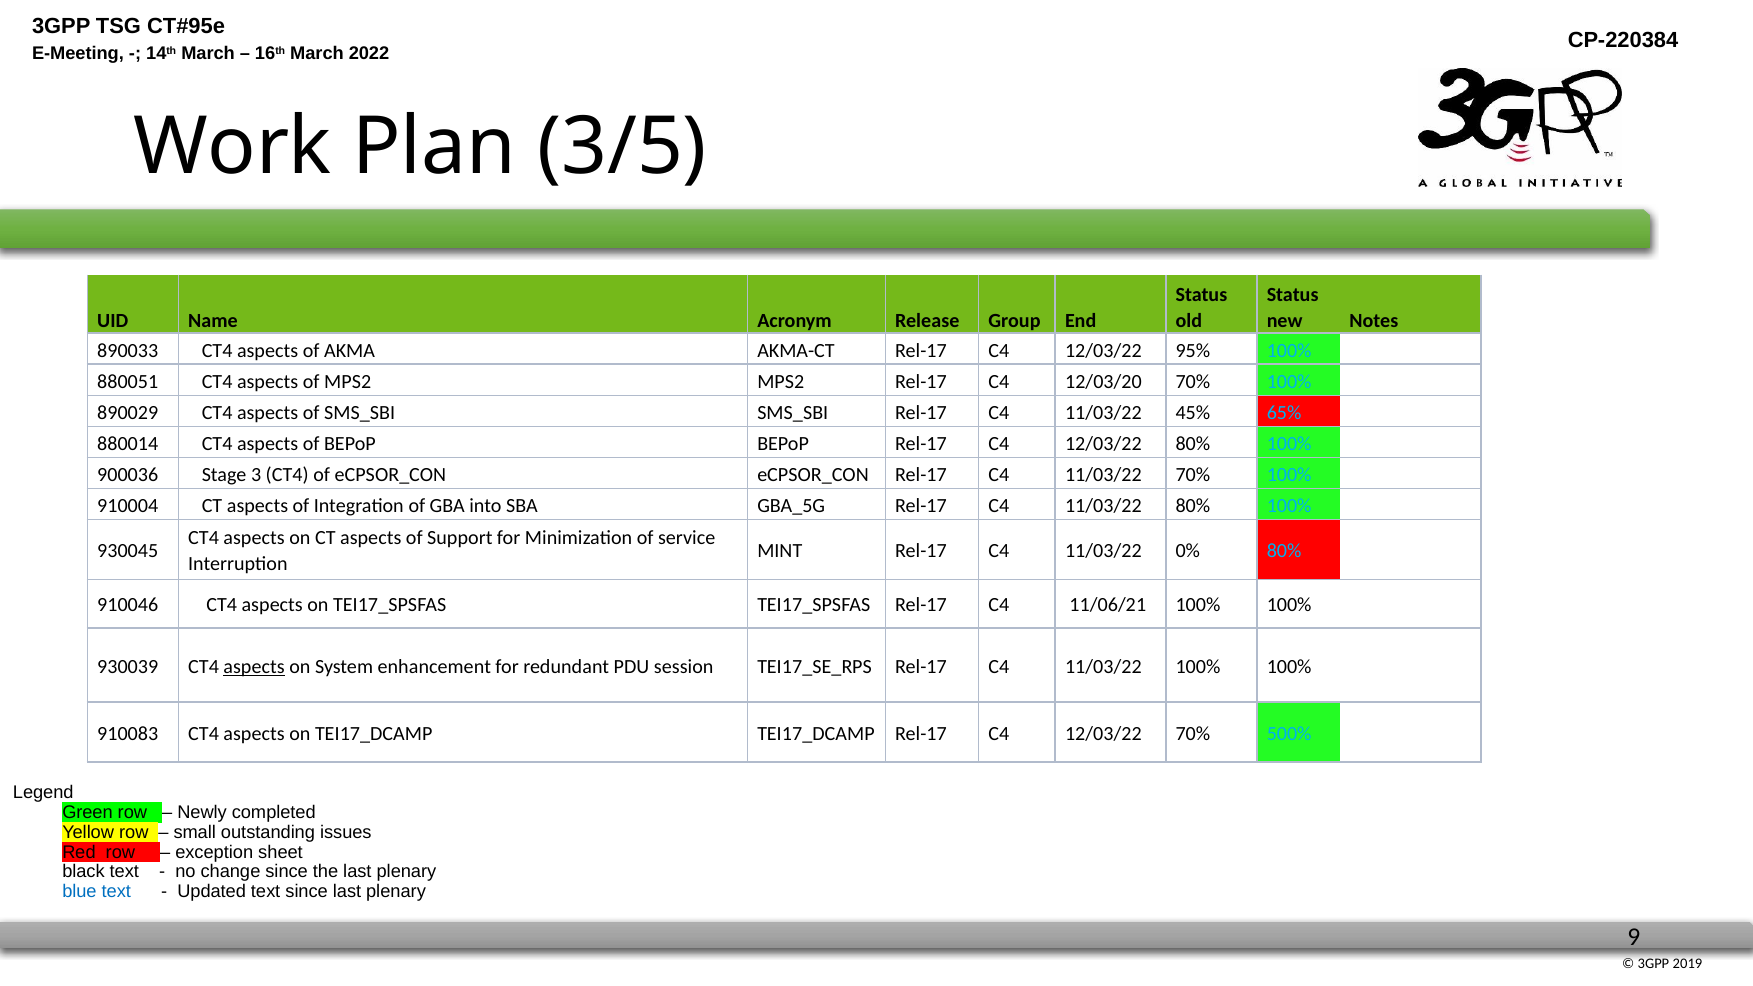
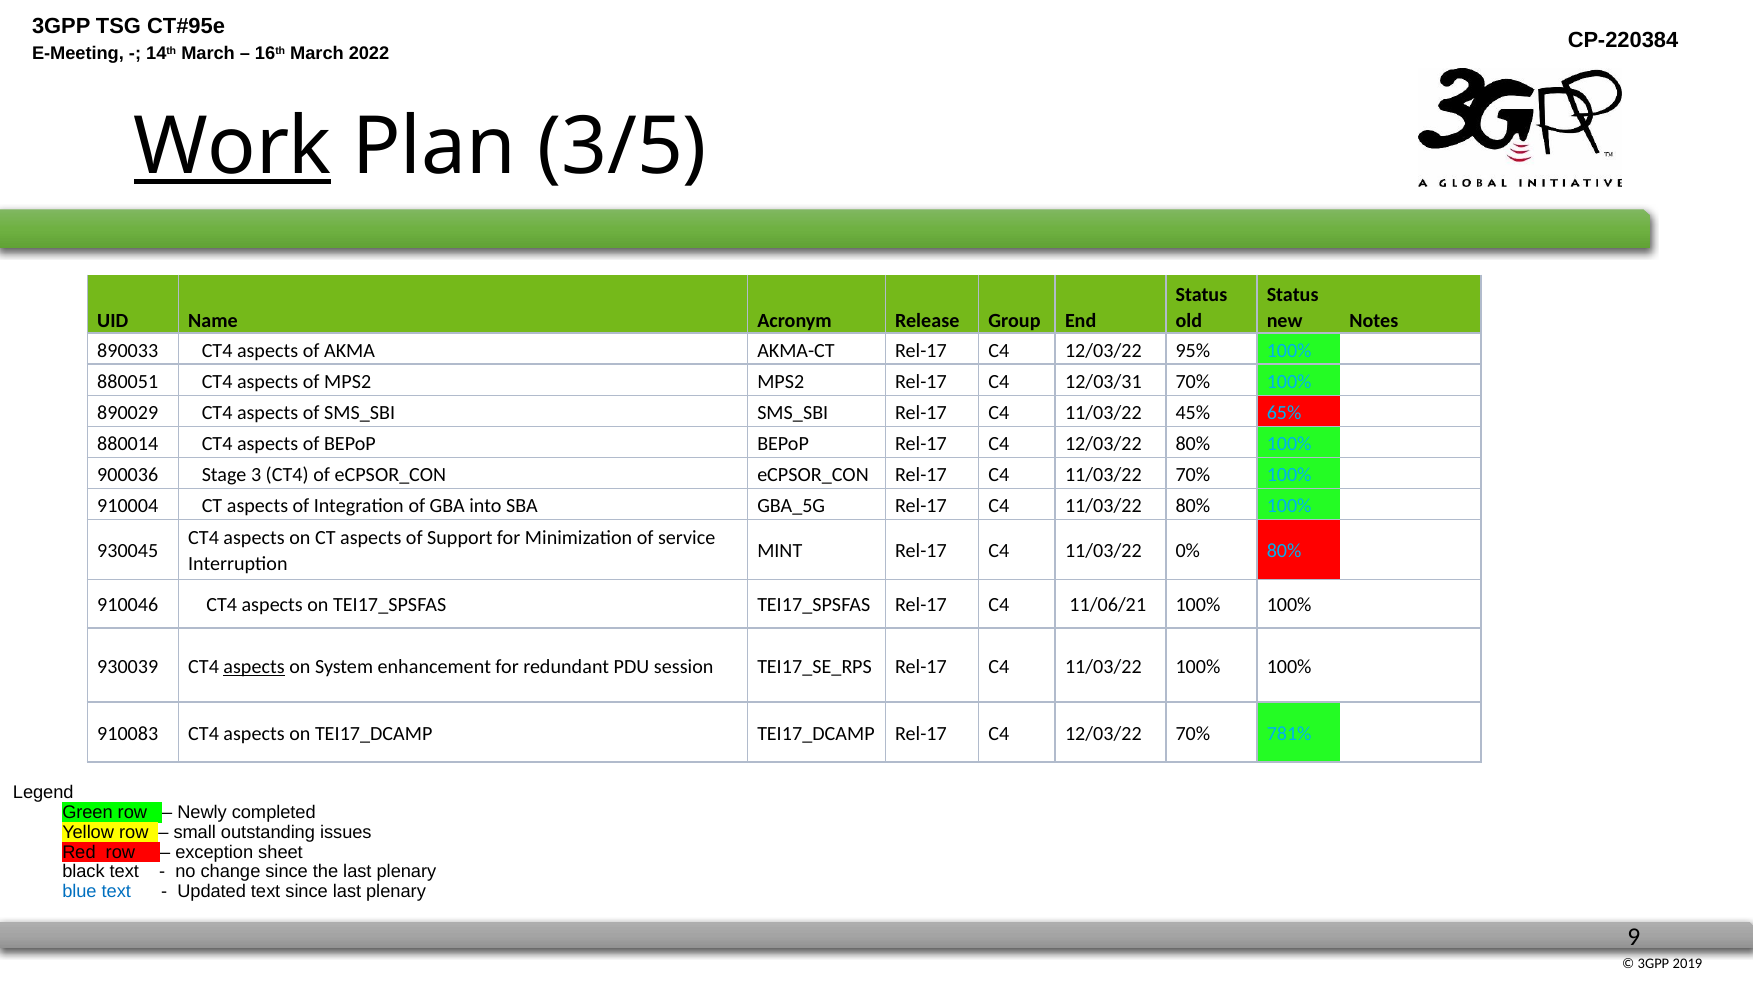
Work underline: none -> present (233, 147)
12/03/20: 12/03/20 -> 12/03/31 (1103, 382)
500%: 500% -> 781% (1289, 734)
